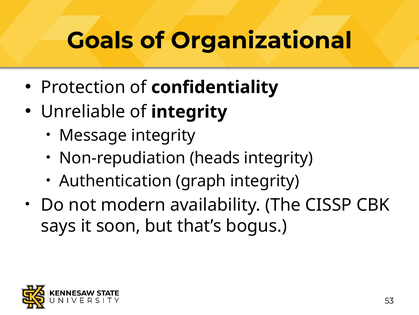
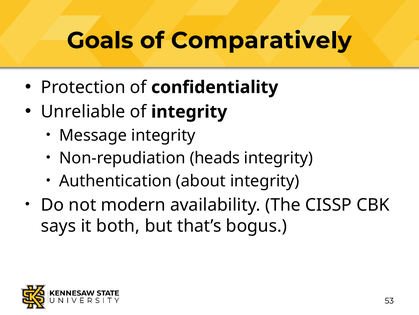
Organizational: Organizational -> Comparatively (261, 40)
graph: graph -> about (201, 181)
soon: soon -> both (118, 225)
